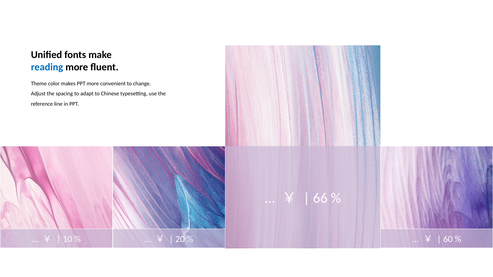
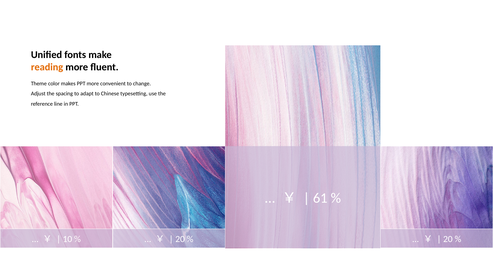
reading colour: blue -> orange (47, 67)
66: 66 -> 61 (320, 198)
60: 60 -> 20 (448, 239)
